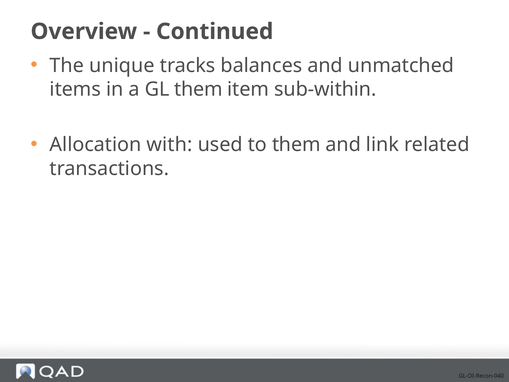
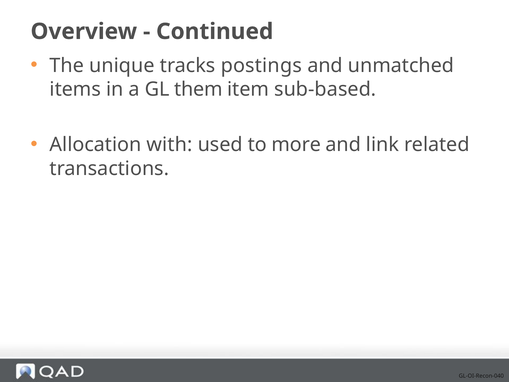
balances: balances -> postings (261, 65)
sub-within: sub-within -> sub-based (325, 89)
to them: them -> more (296, 145)
